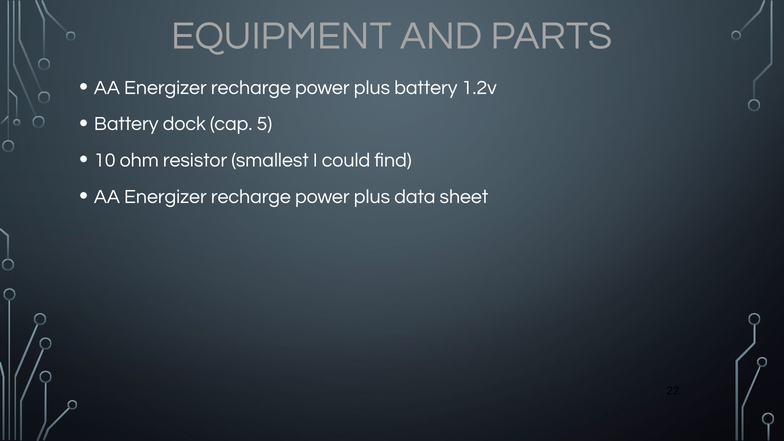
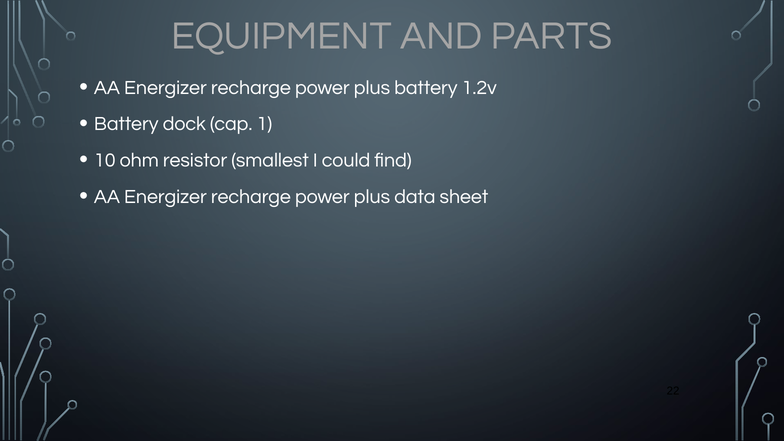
5: 5 -> 1 (264, 124)
